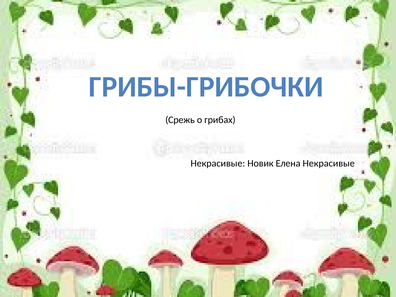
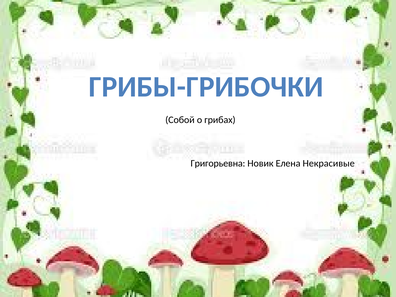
Срежь: Срежь -> Собой (180, 120)
Некрасивые: Некрасивые -> Григорьевна (218, 163)
